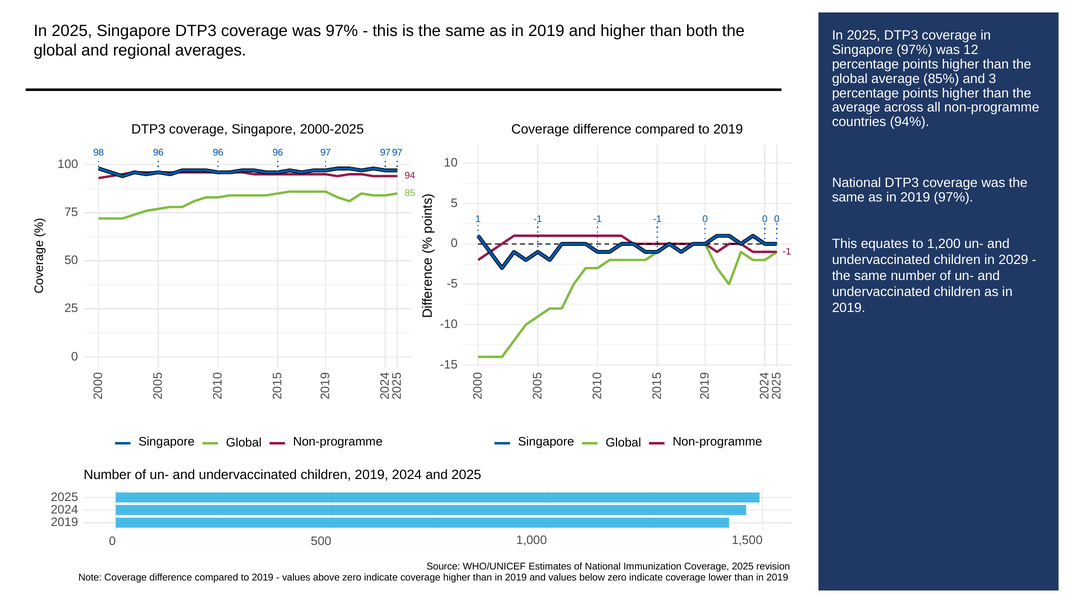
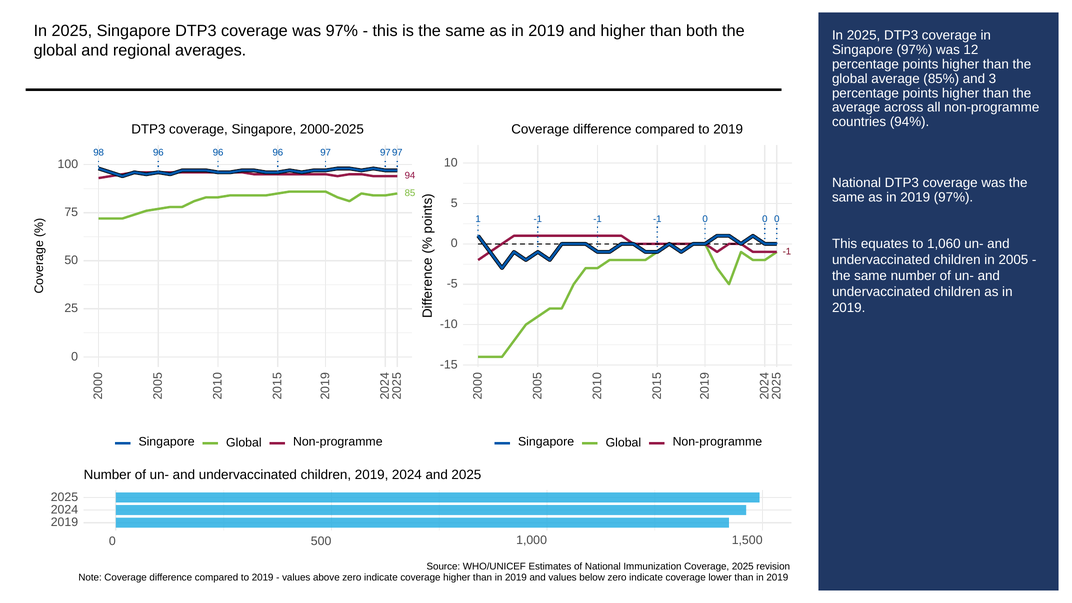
1,200: 1,200 -> 1,060 (944, 244)
2029: 2029 -> 2005 (1013, 260)
